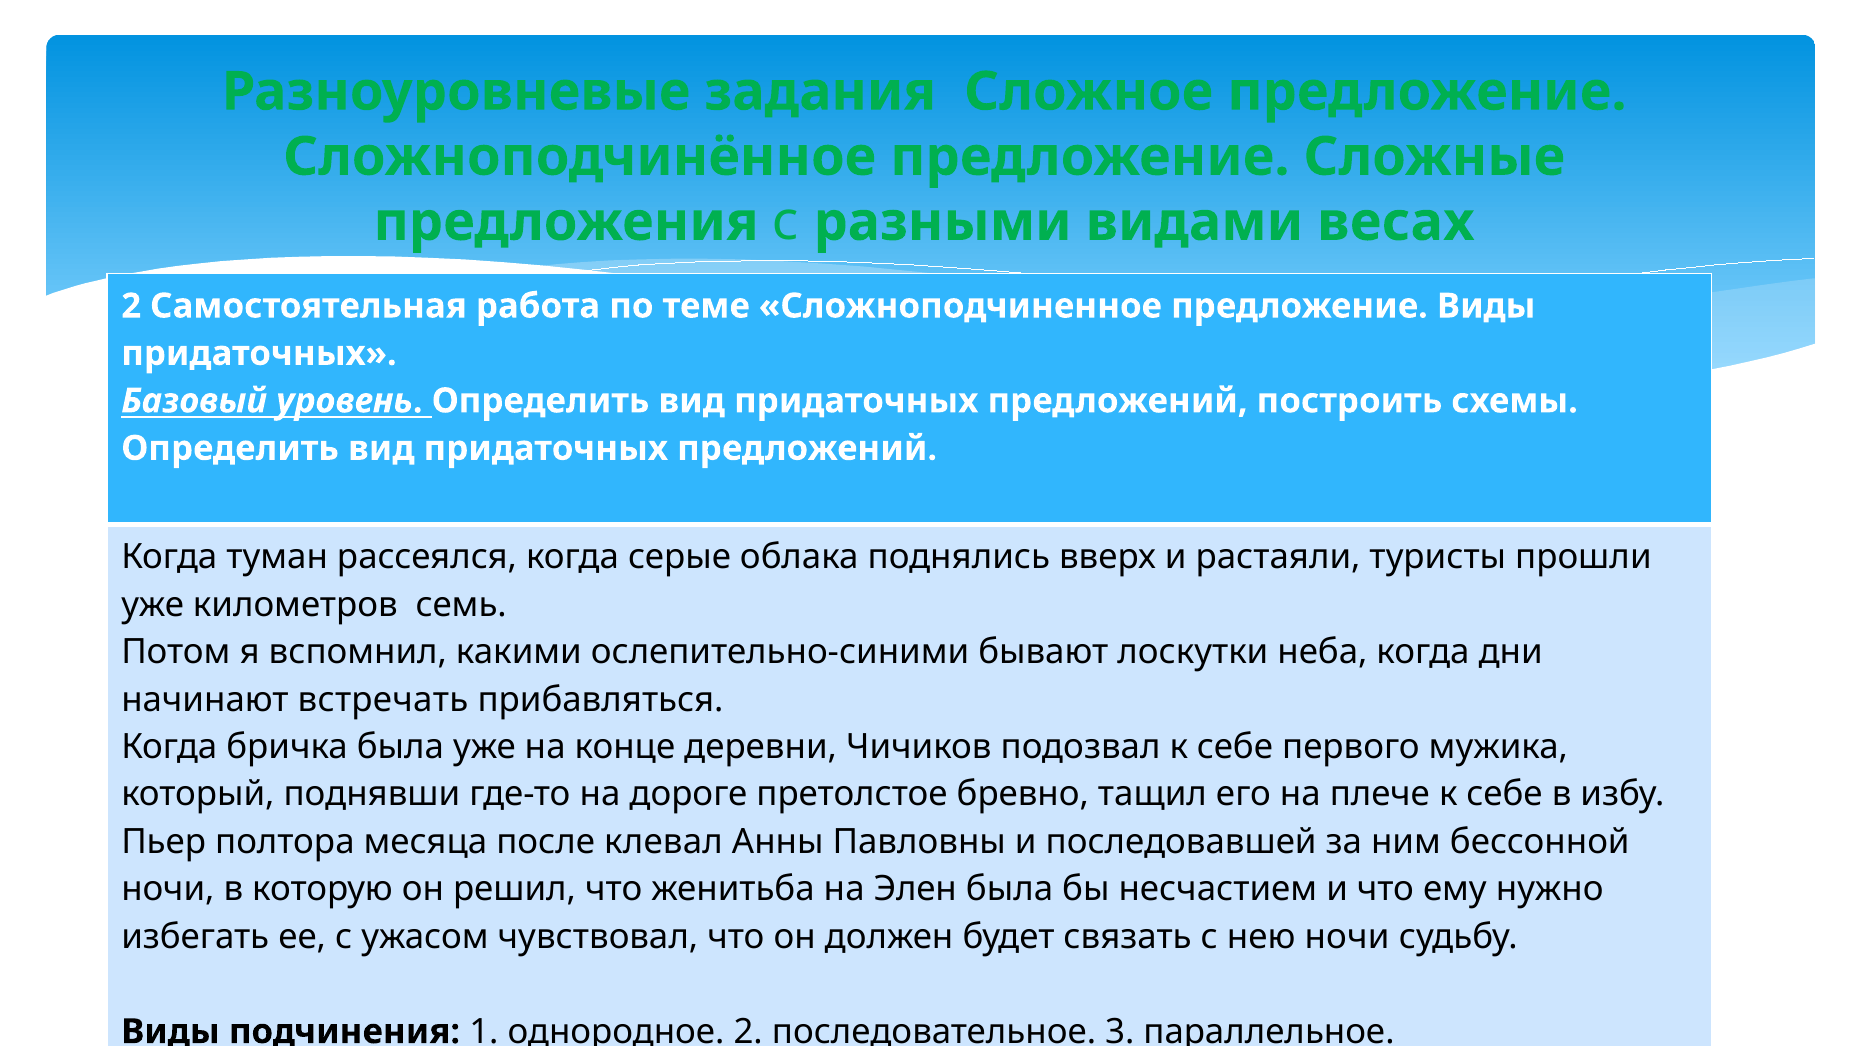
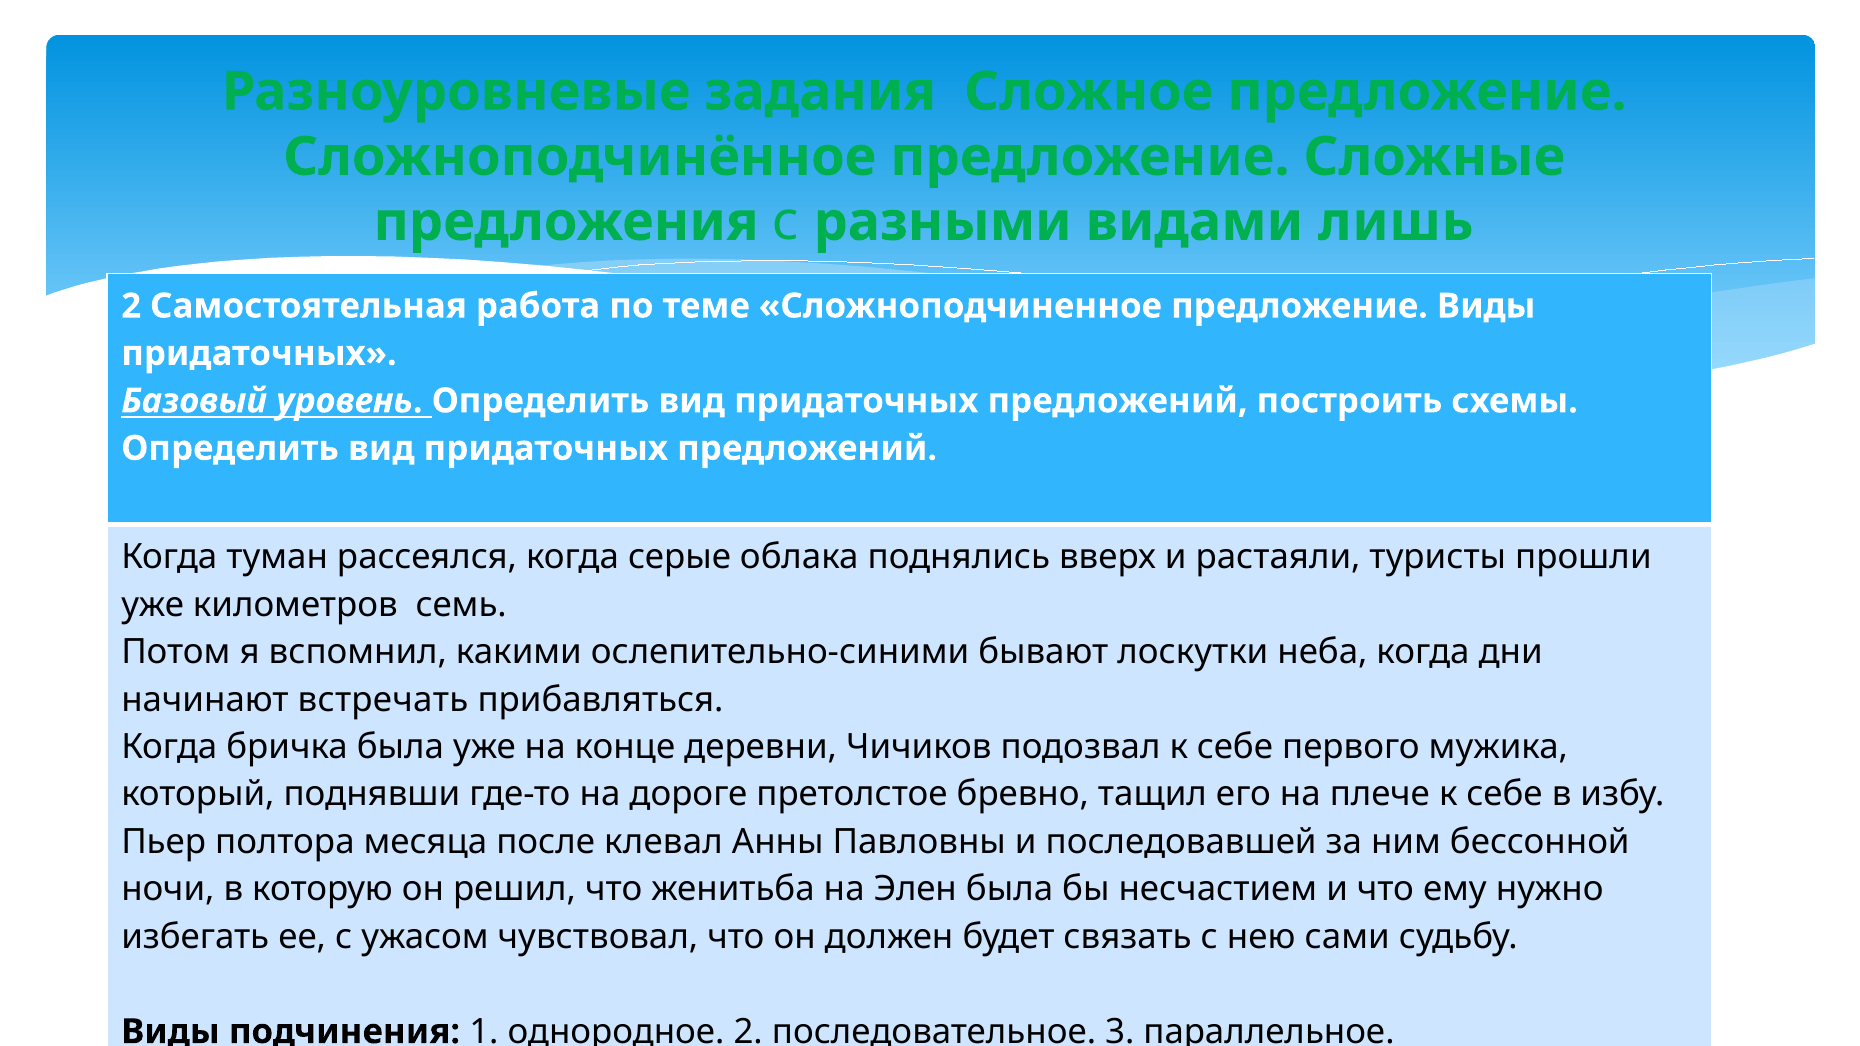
весах: весах -> лишь (1396, 222)
нею ночи: ночи -> сами (1347, 937)
